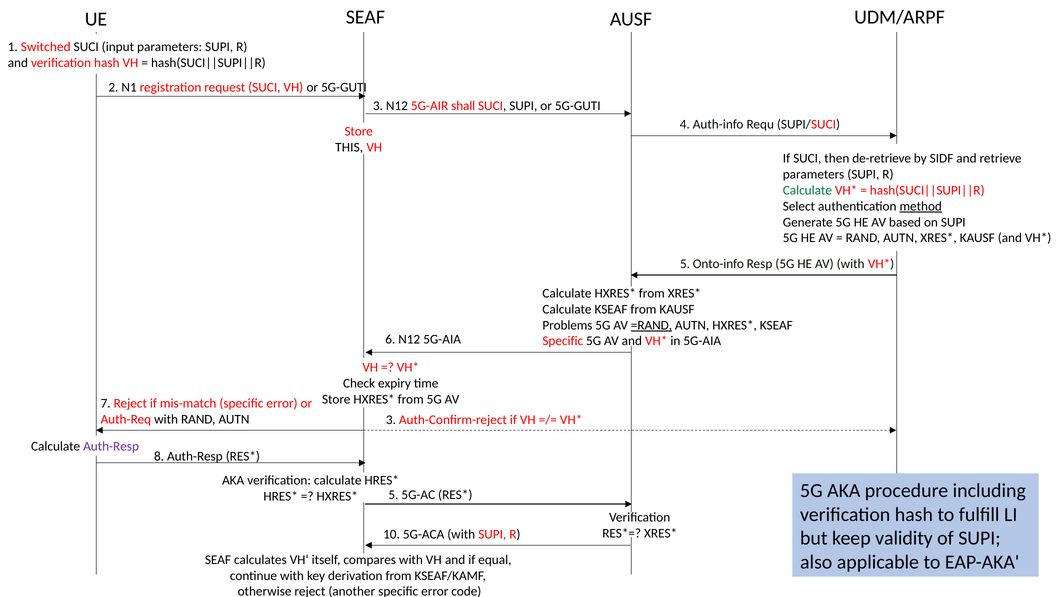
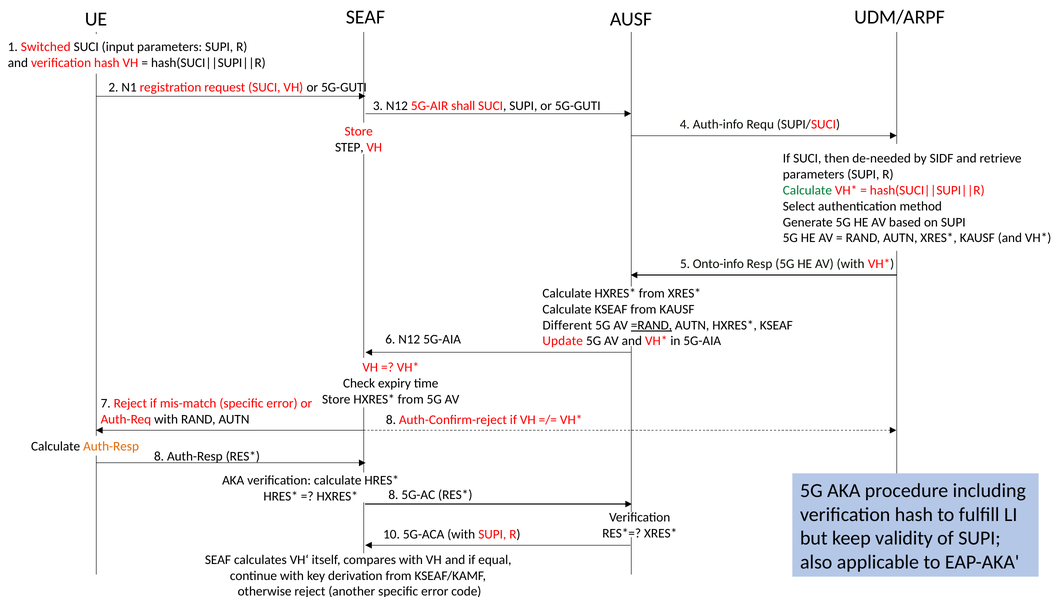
THIS: THIS -> STEP (349, 147)
de-retrieve: de-retrieve -> de-needed (882, 158)
method underline: present -> none (921, 206)
Problems: Problems -> Different (567, 325)
Specific: Specific -> Update (563, 341)
AUTN 3: 3 -> 8 (391, 420)
Auth-Resp colour: purple -> orange (111, 446)
5: 5 -> 8 (393, 495)
